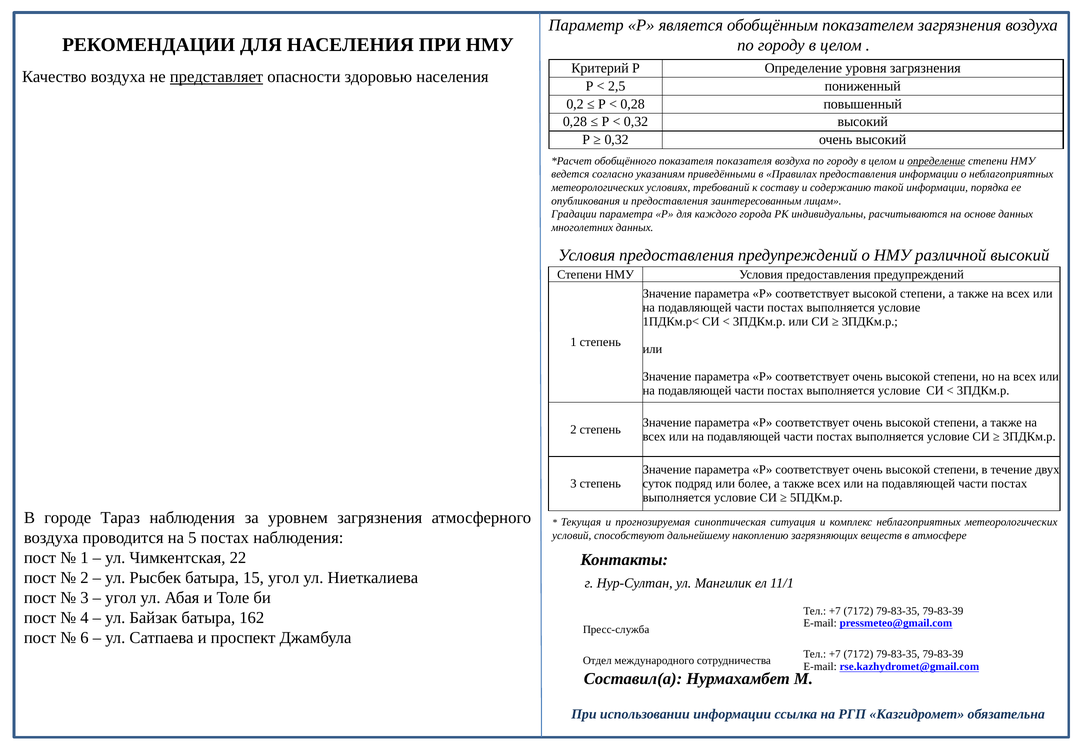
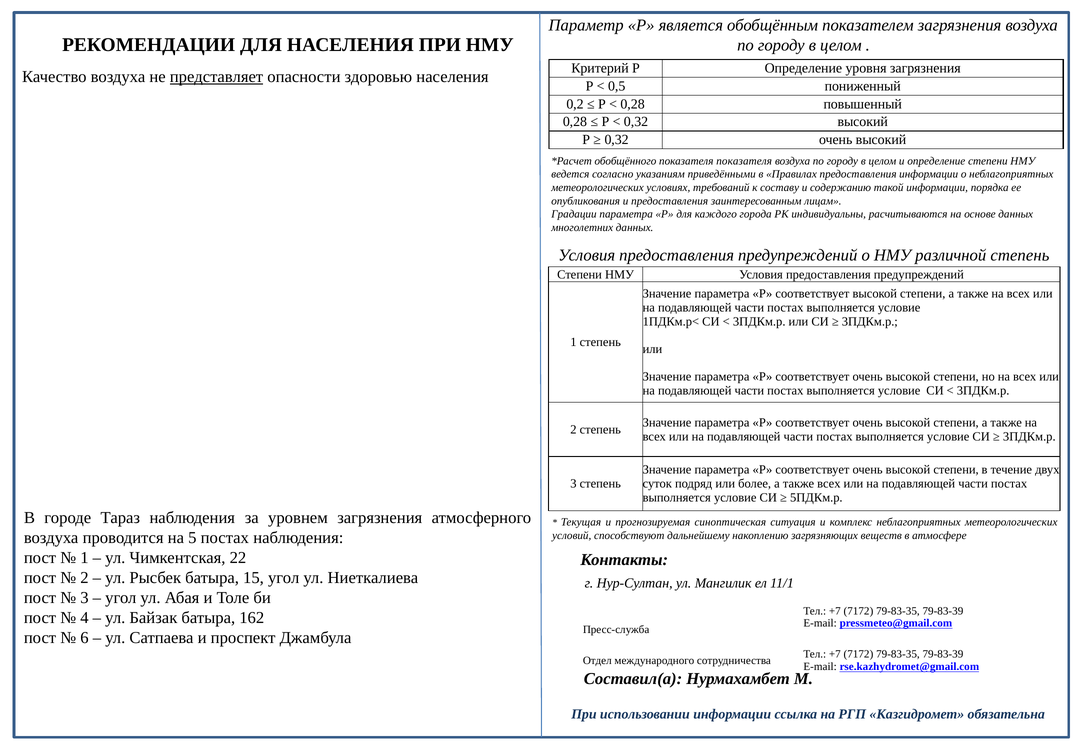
2,5: 2,5 -> 0,5 (617, 86)
определение underline: present -> none (936, 161)
различной высокий: высокий -> степень (1020, 255)
